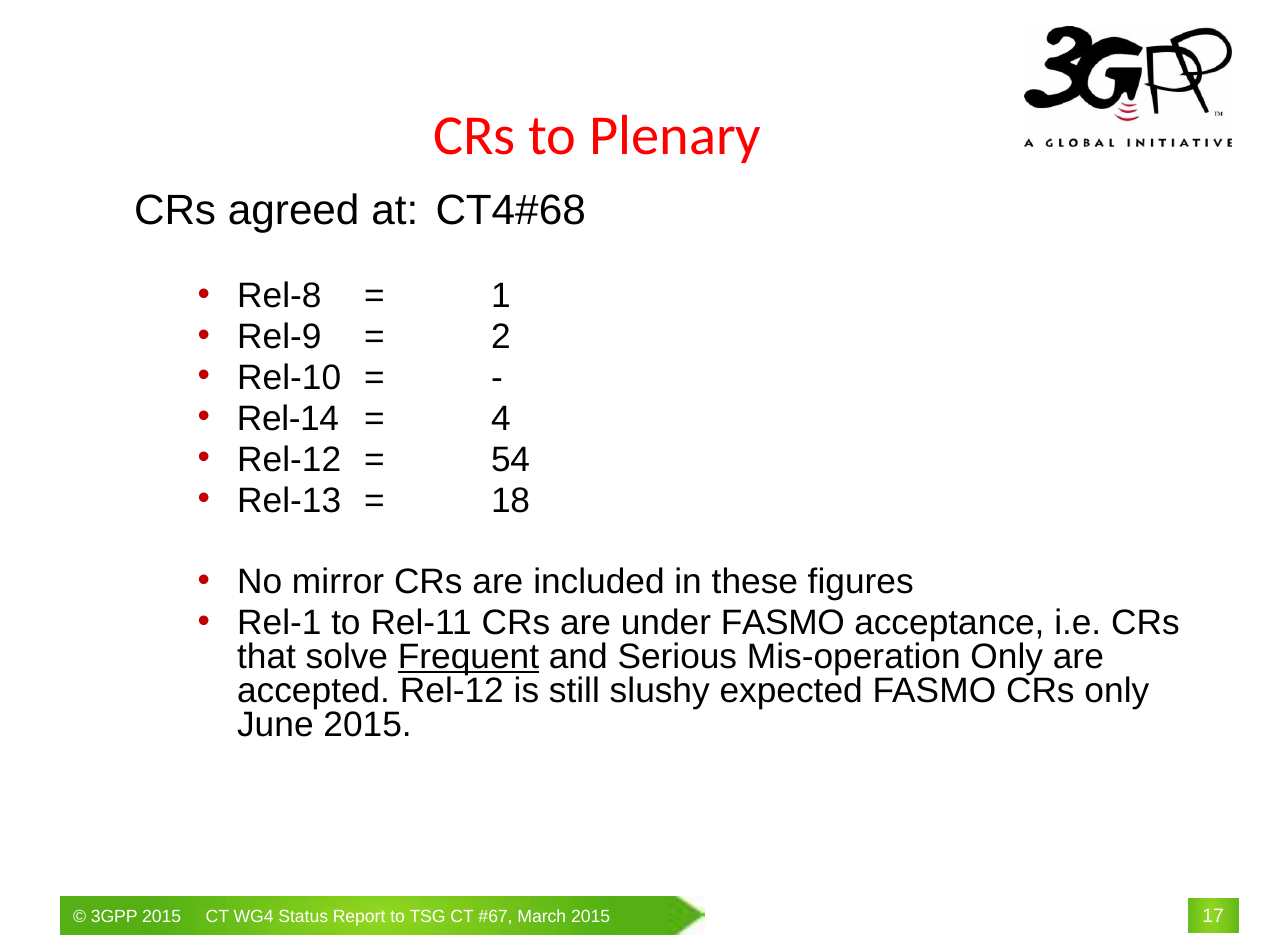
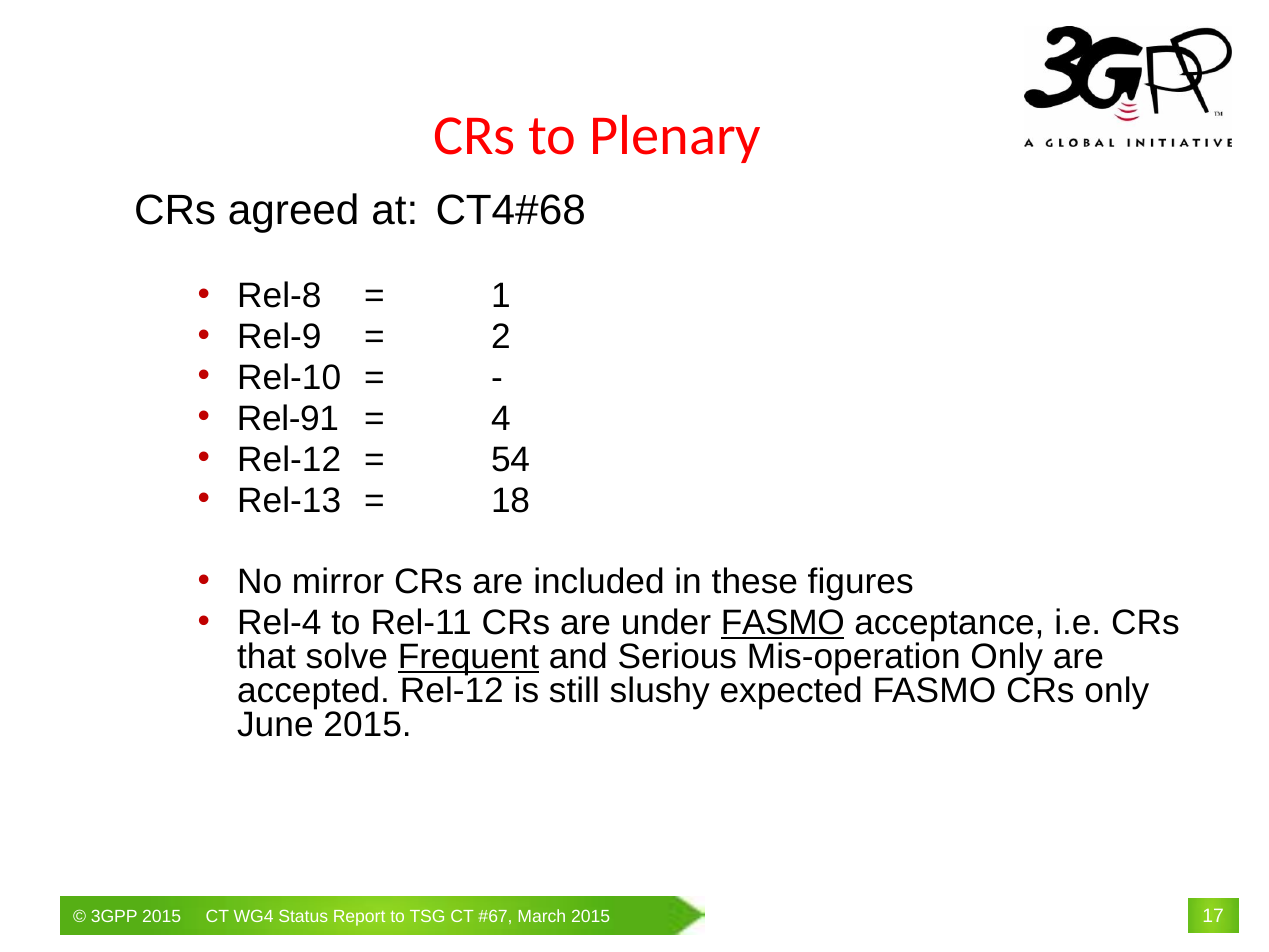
Rel-14: Rel-14 -> Rel-91 (288, 418)
Rel-1: Rel-1 -> Rel-4 (279, 623)
FASMO underline: none -> present (783, 623)
